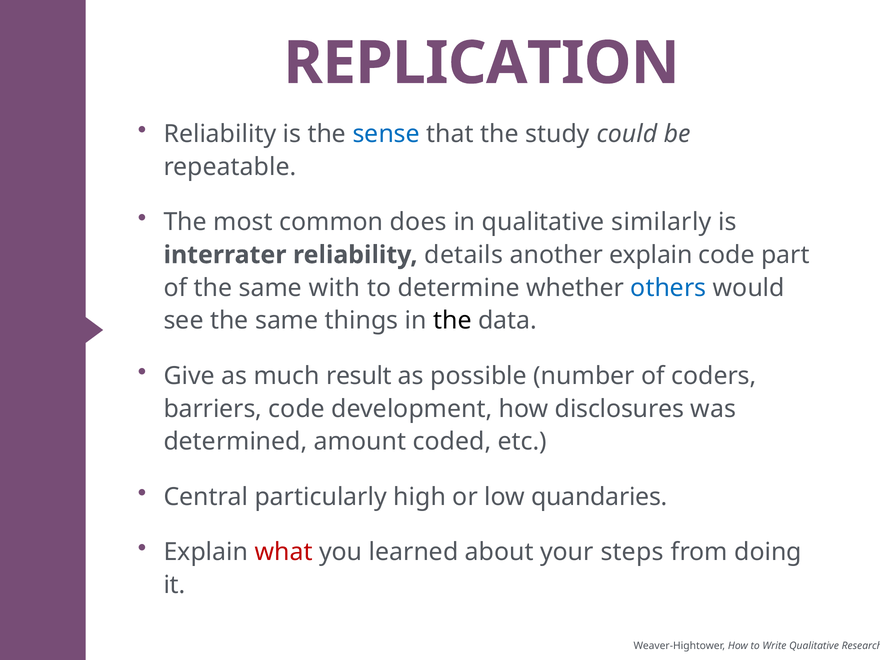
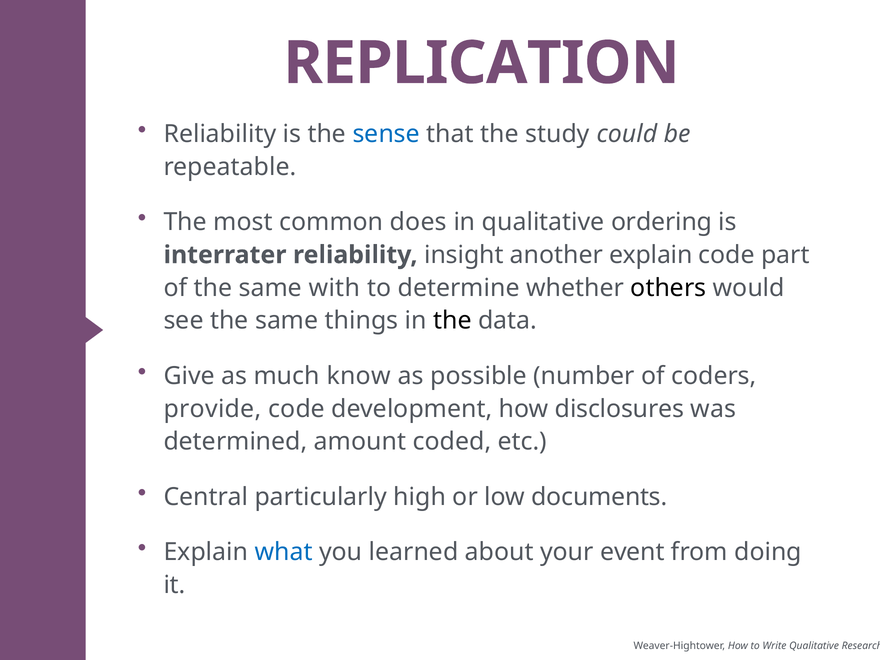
similarly: similarly -> ordering (662, 222)
details: details -> insight (464, 255)
others colour: blue -> black (668, 288)
result: result -> know (359, 376)
barriers: barriers -> provide (213, 409)
quandaries: quandaries -> documents (599, 497)
what colour: red -> blue (284, 552)
steps: steps -> event (632, 552)
